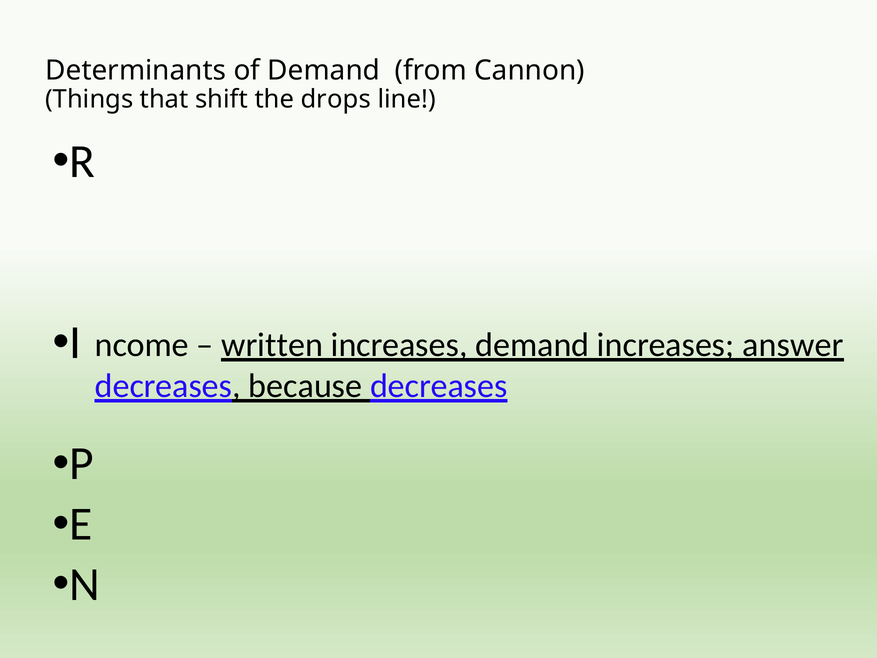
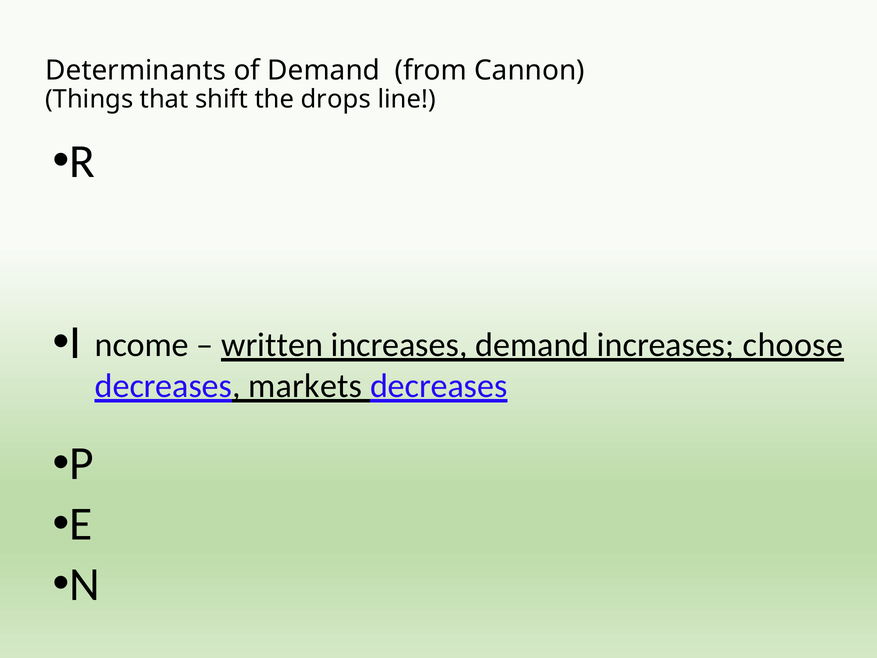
answer: answer -> choose (793, 345)
because: because -> markets (305, 386)
